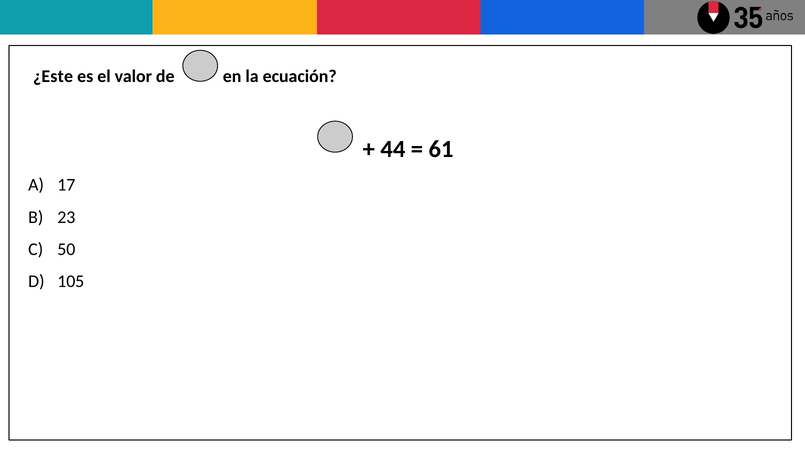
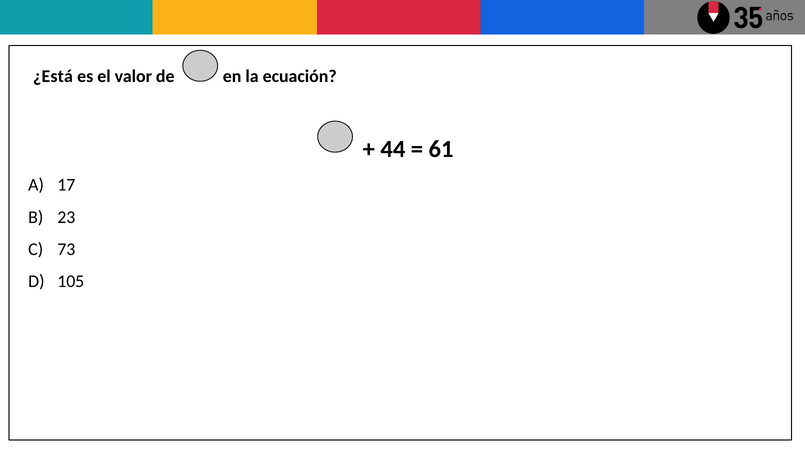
¿Este: ¿Este -> ¿Está (53, 76)
50: 50 -> 73 (66, 249)
